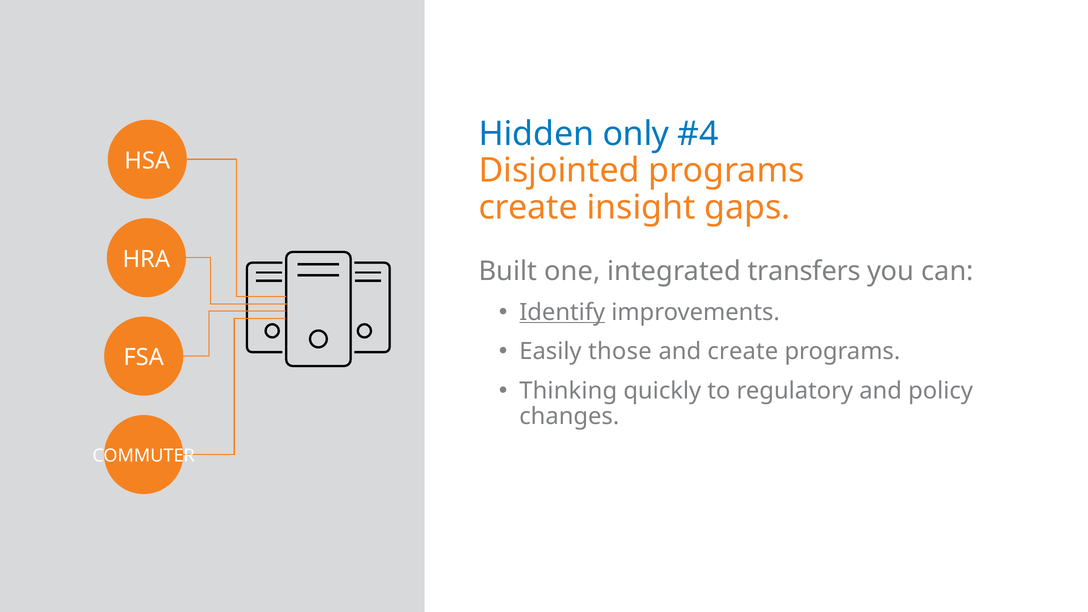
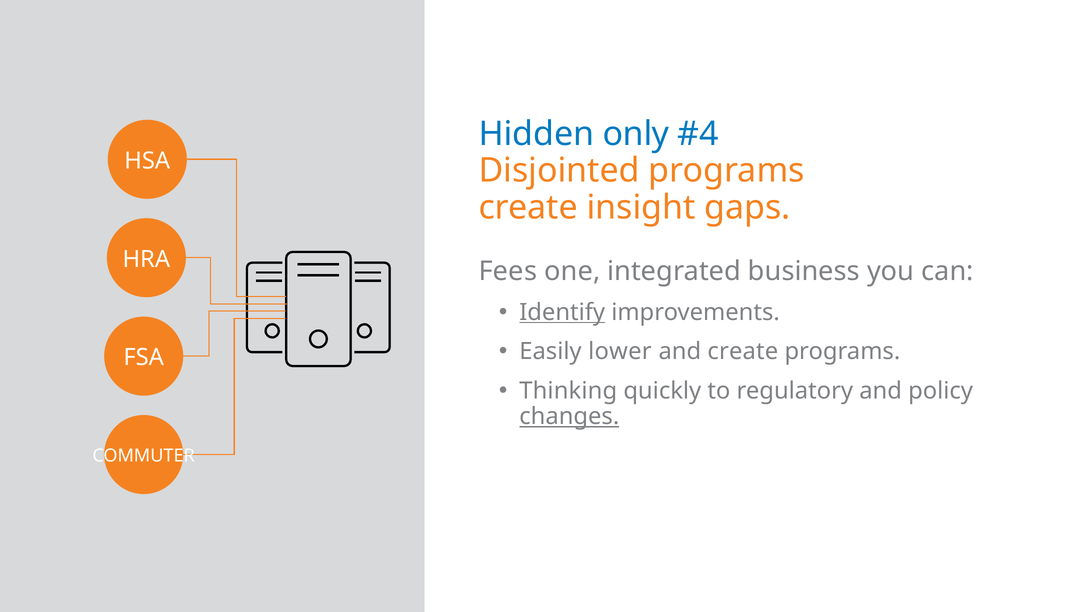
Built: Built -> Fees (508, 271)
transfers: transfers -> business (804, 271)
those: those -> lower (620, 352)
changes underline: none -> present (569, 417)
